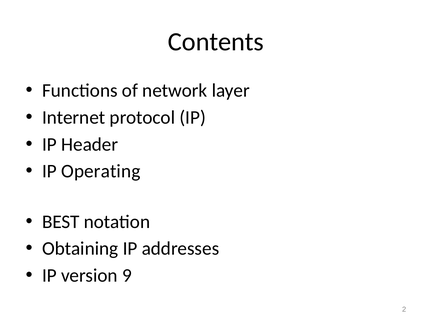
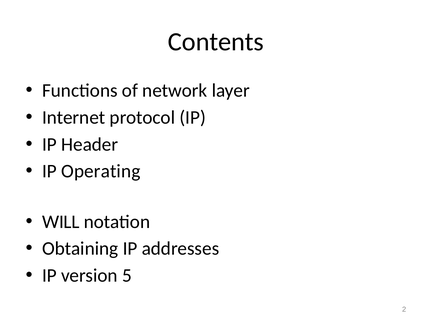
BEST: BEST -> WILL (61, 222)
9: 9 -> 5 (127, 276)
